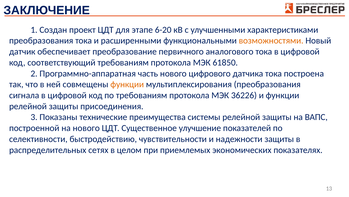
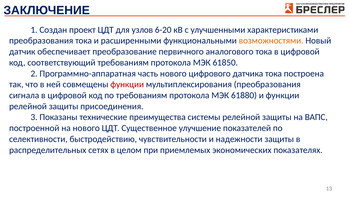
этапе: этапе -> узлов (142, 30)
функции colour: orange -> red (127, 84)
36226: 36226 -> 61880 (244, 95)
